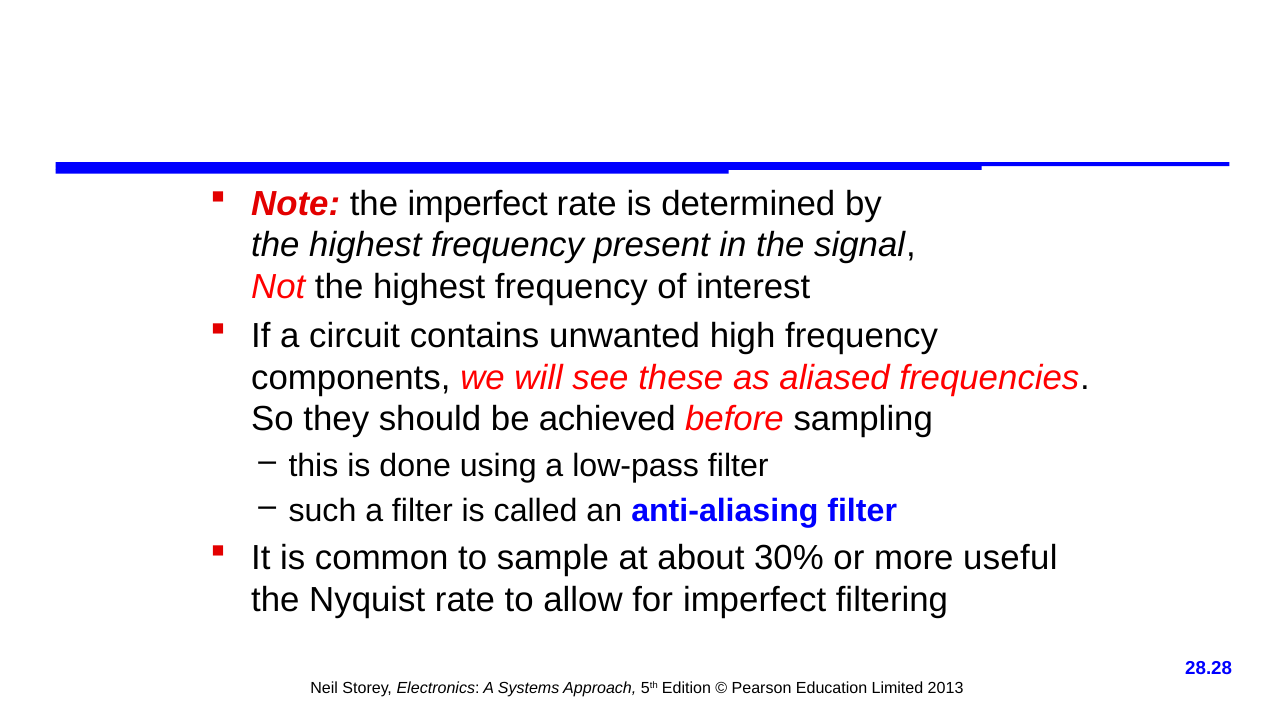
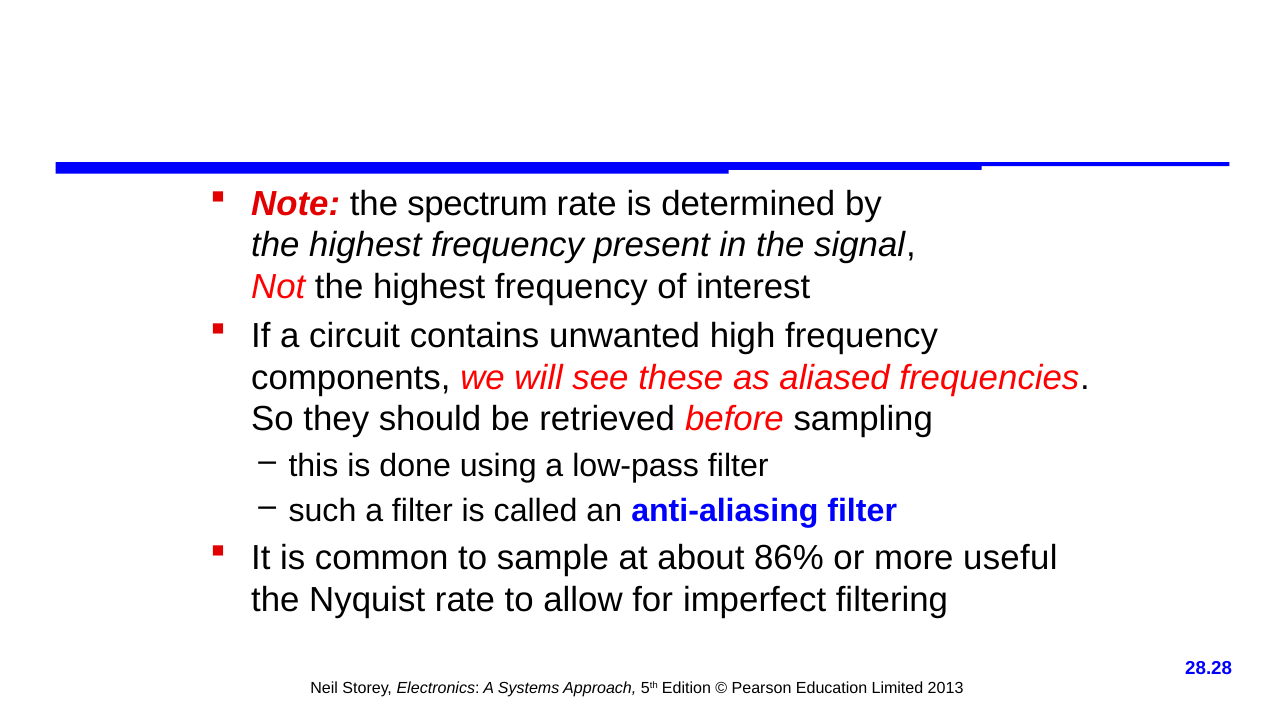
the imperfect: imperfect -> spectrum (478, 204)
achieved: achieved -> retrieved (607, 419)
30%: 30% -> 86% (789, 558)
